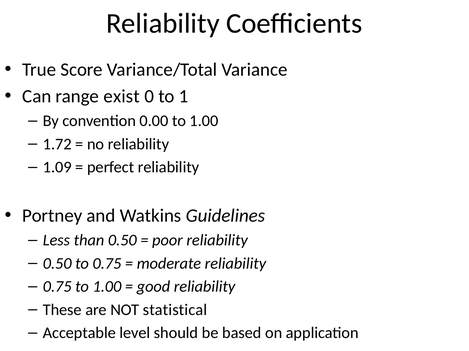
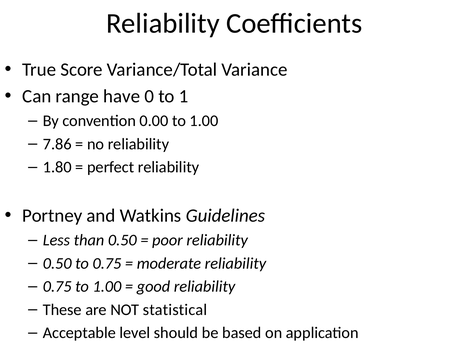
exist: exist -> have (122, 97)
1.72: 1.72 -> 7.86 (57, 144)
1.09: 1.09 -> 1.80 (57, 168)
